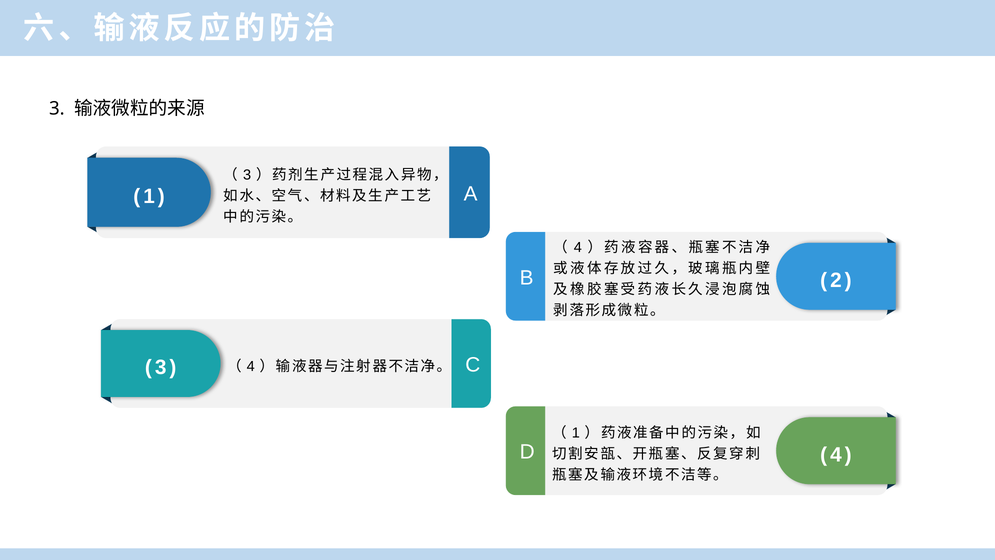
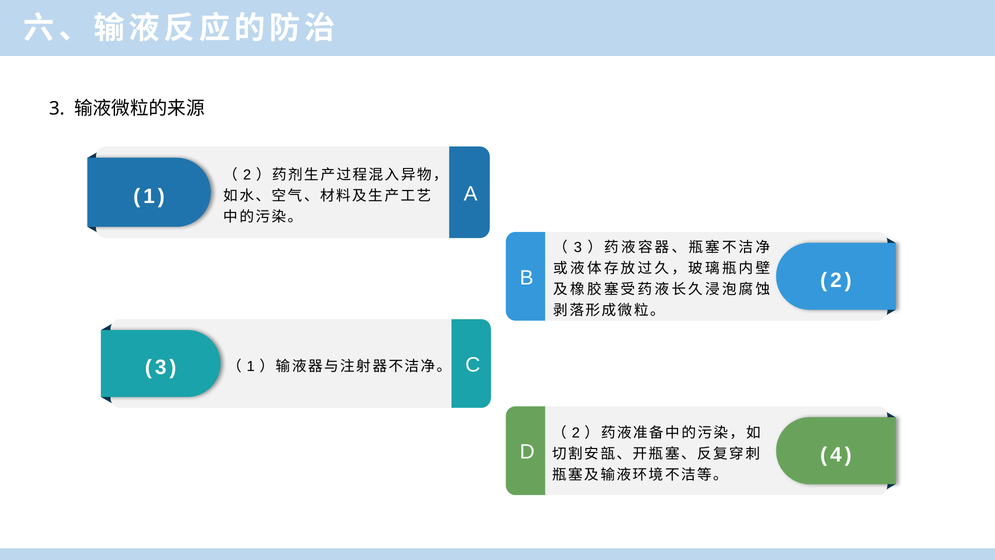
3: 3 -> 2 (247, 175)
4: 4 -> 3 (578, 248)
4: 4 -> 1 (251, 366)
1: 1 -> 2 (576, 433)
